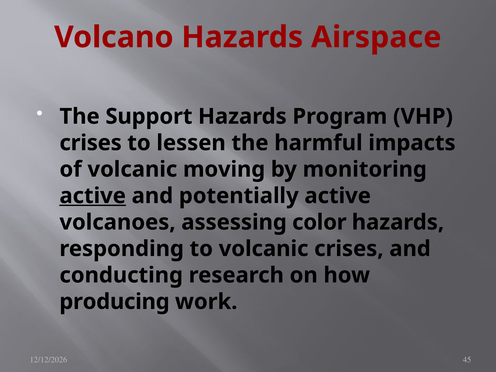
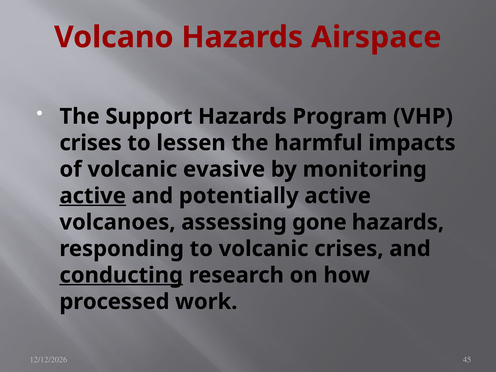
moving: moving -> evasive (224, 169)
color: color -> gone (319, 222)
conducting underline: none -> present (121, 275)
producing: producing -> processed (114, 302)
